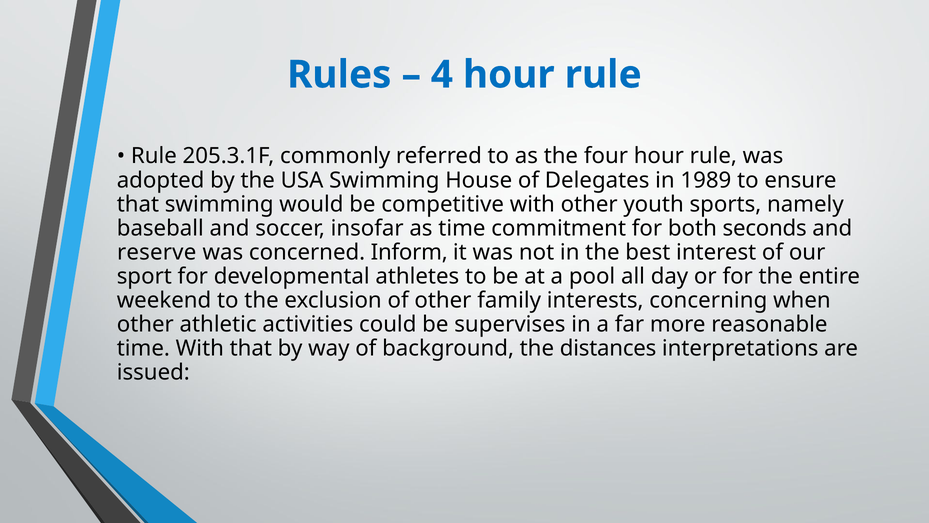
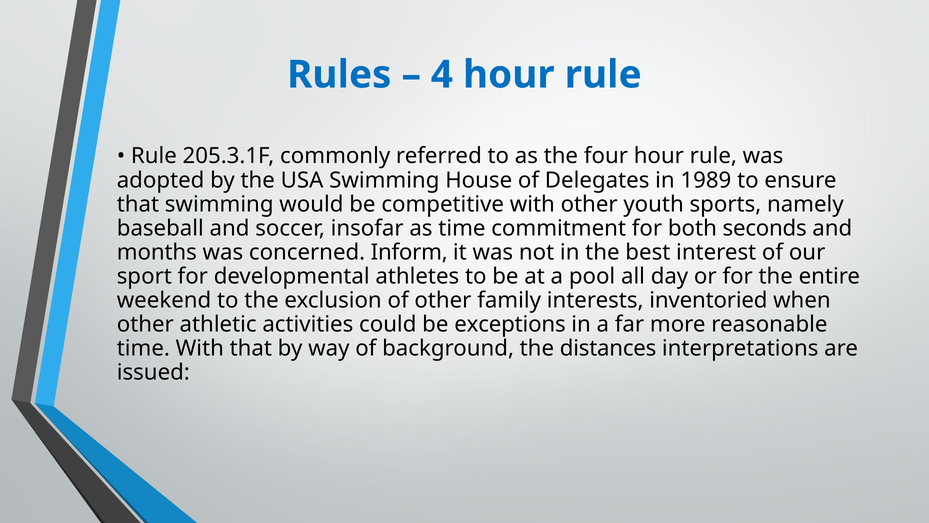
reserve: reserve -> months (157, 252)
concerning: concerning -> inventoried (708, 300)
supervises: supervises -> exceptions (510, 324)
